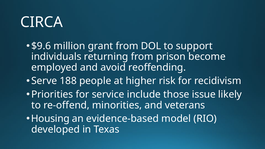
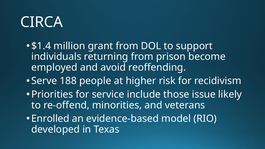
$9.6: $9.6 -> $1.4 (41, 46)
Housing: Housing -> Enrolled (50, 119)
